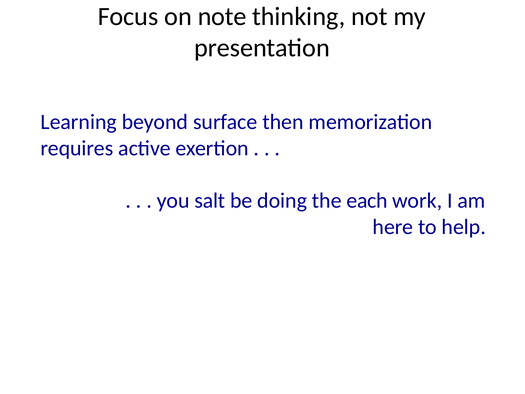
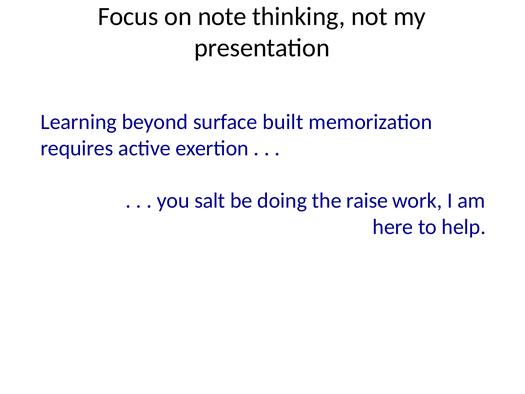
then: then -> built (283, 122)
each: each -> raise (367, 201)
